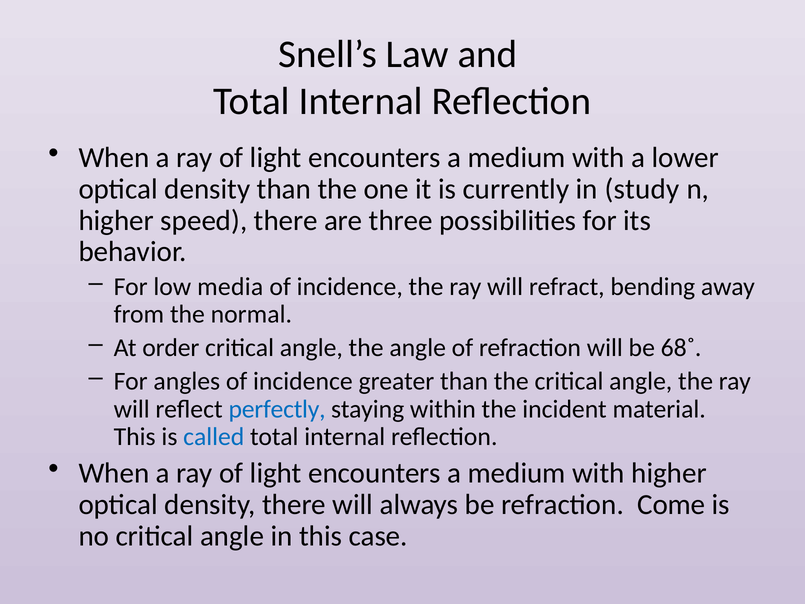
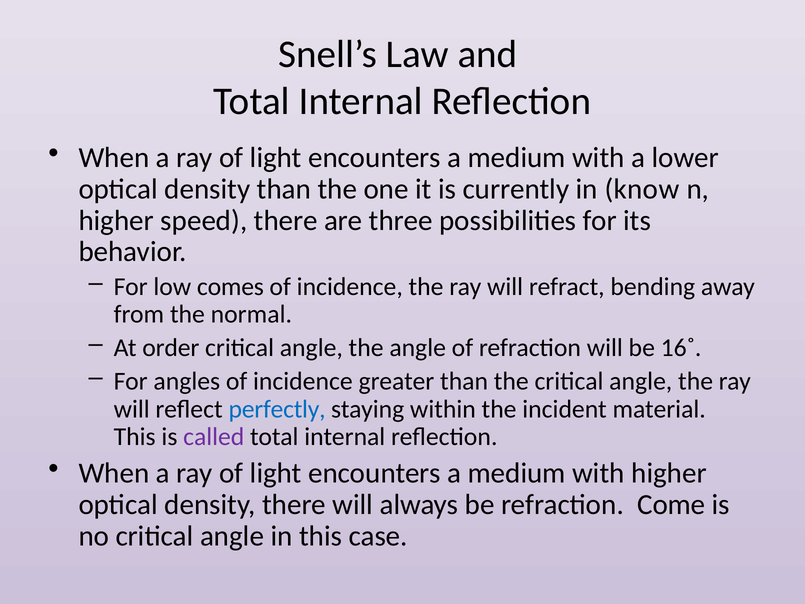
study: study -> know (642, 189)
media: media -> comes (230, 287)
68˚: 68˚ -> 16˚ (681, 348)
called colour: blue -> purple (214, 437)
